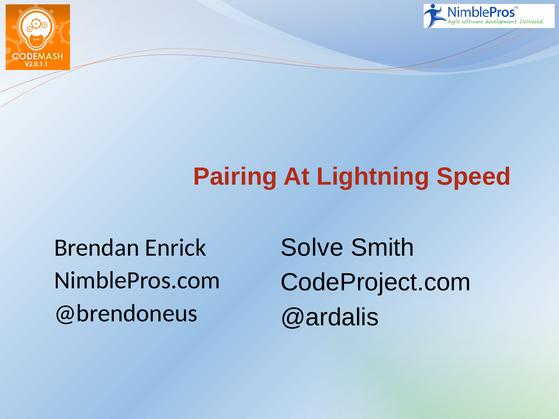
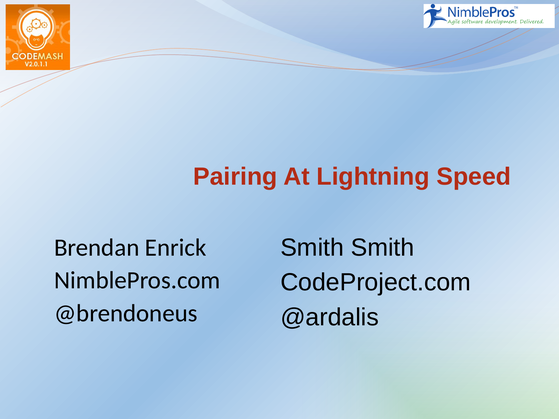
Solve: Solve -> Smith (312, 248)
